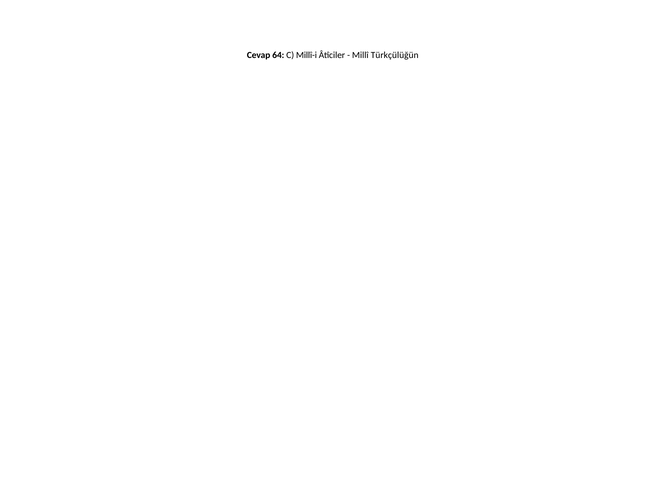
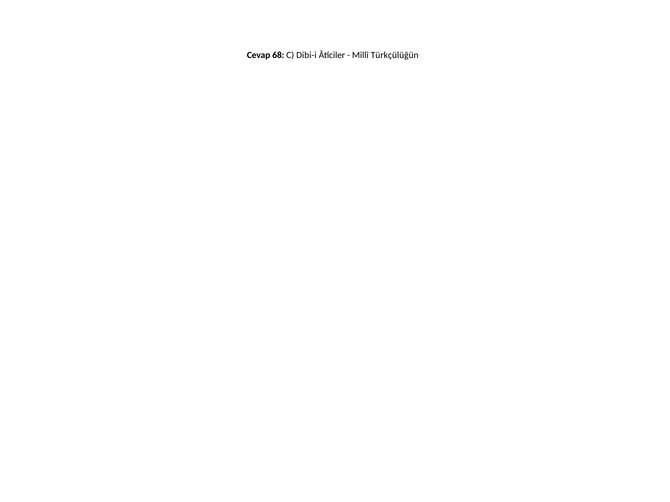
64: 64 -> 68 (278, 55)
Millî-i: Millî-i -> Dibi-i (306, 55)
